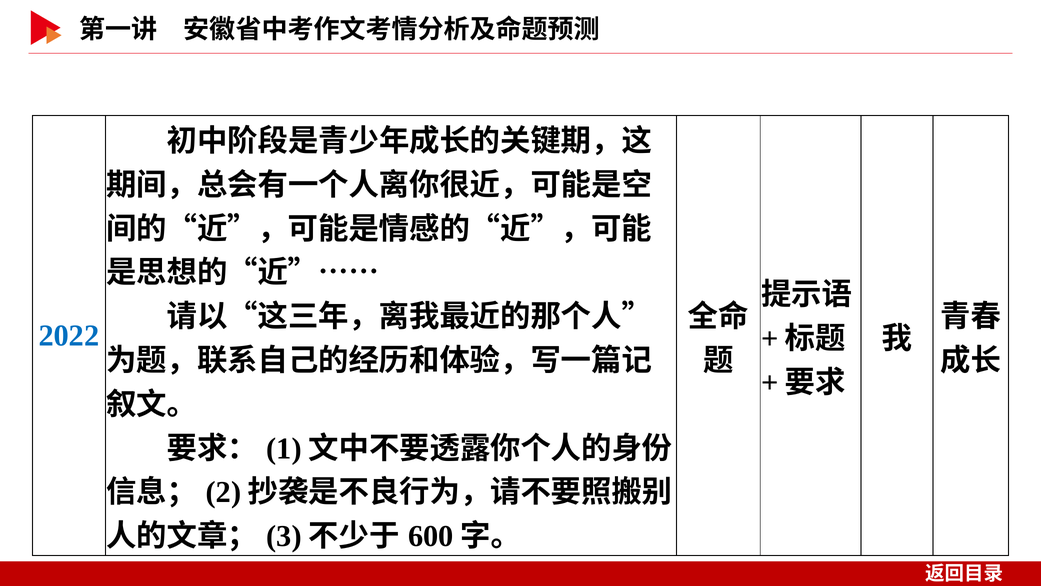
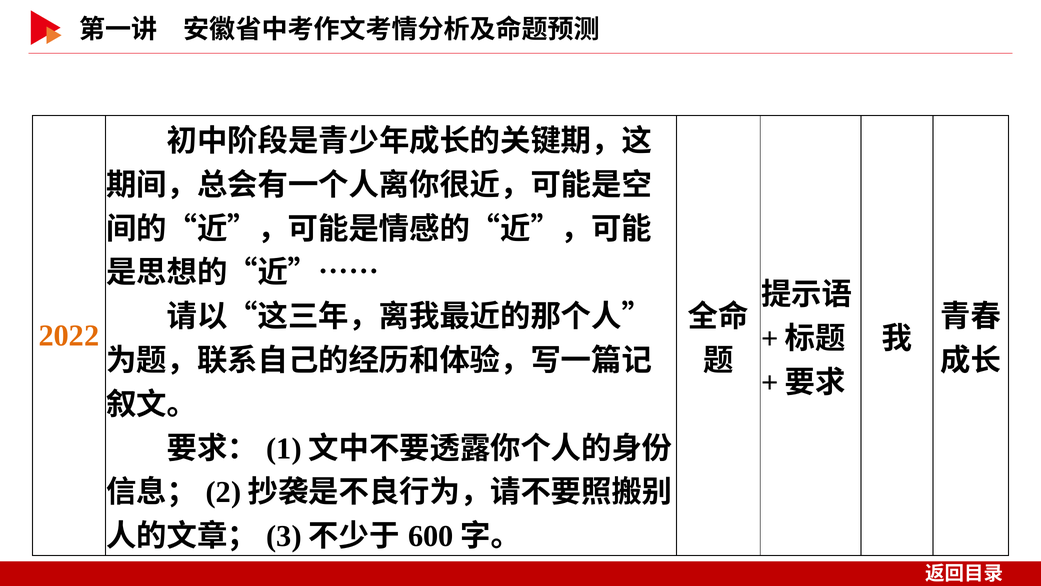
2022 colour: blue -> orange (69, 336)
